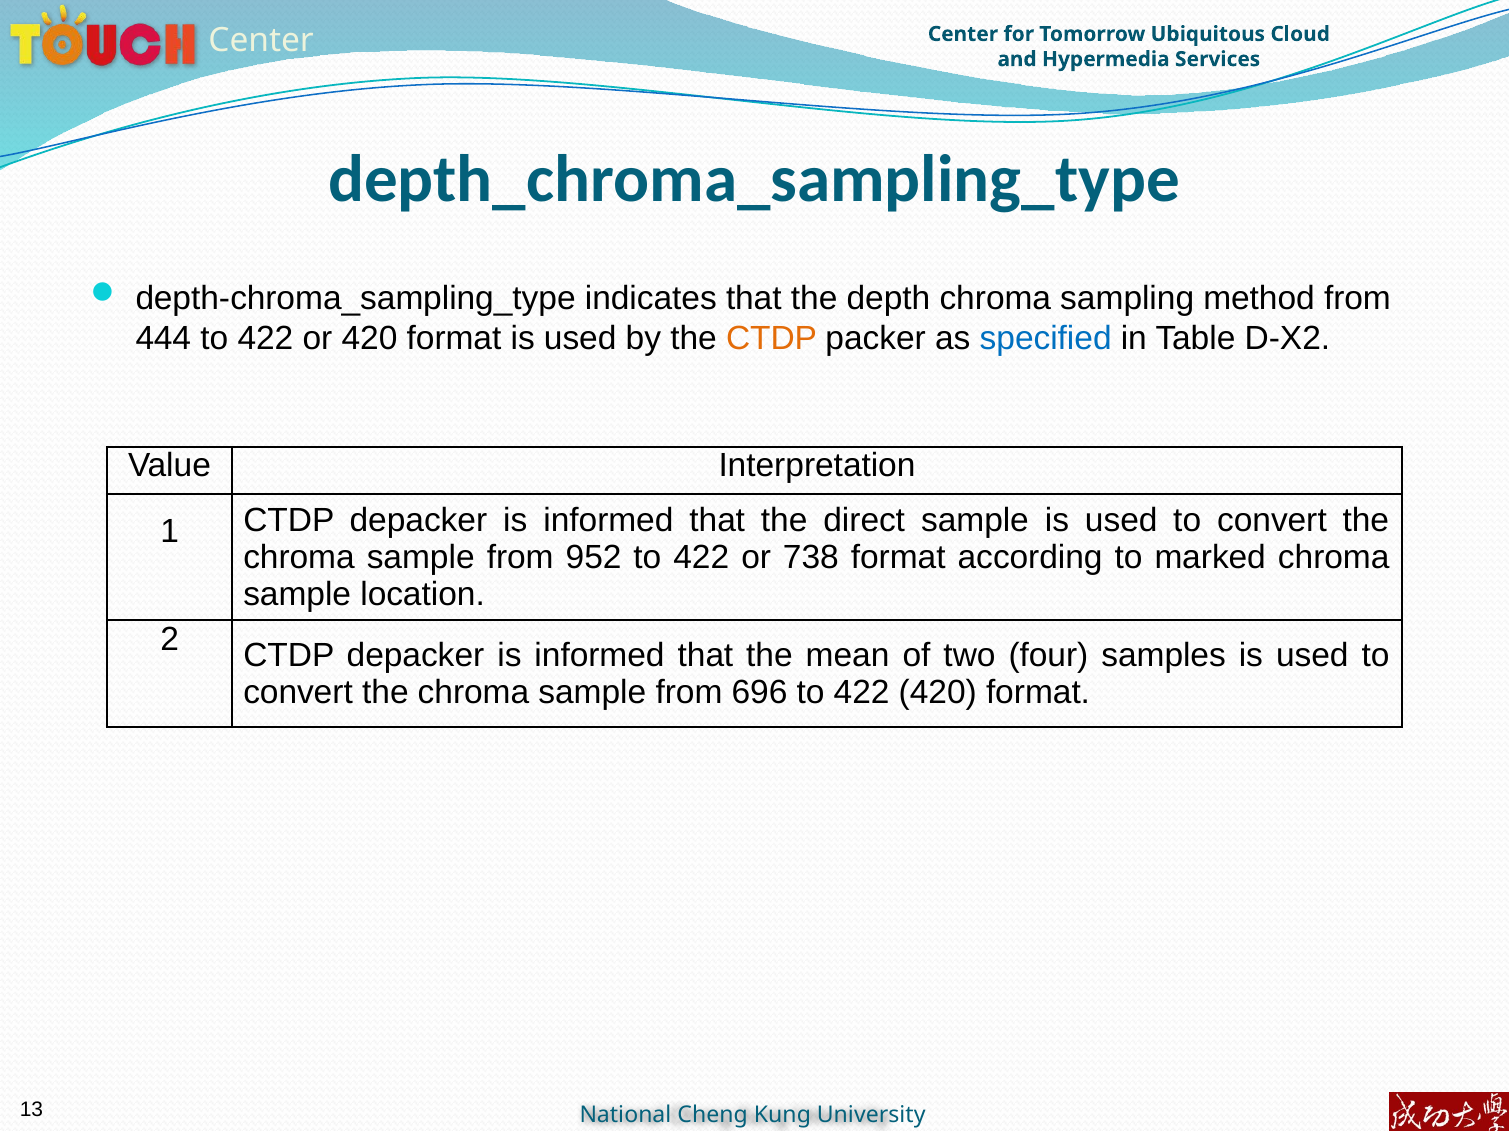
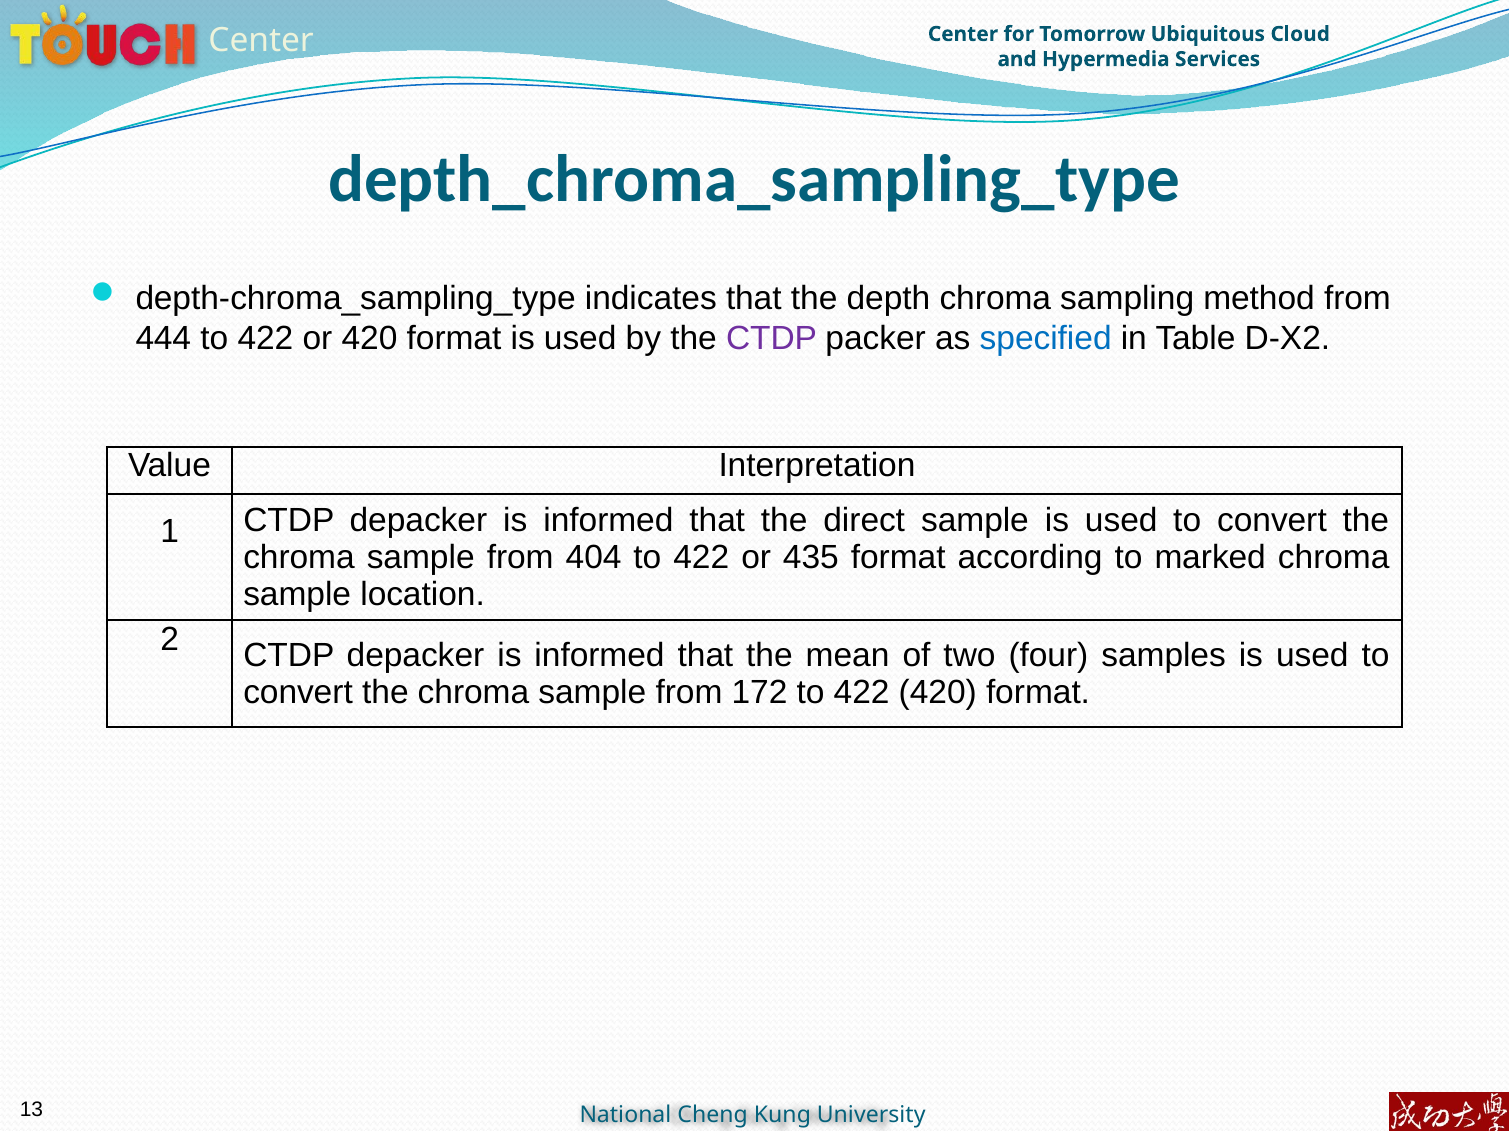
CTDP colour: orange -> purple (772, 339)
952: 952 -> 404 (594, 558)
738: 738 -> 435 (811, 558)
696: 696 -> 172 (760, 693)
